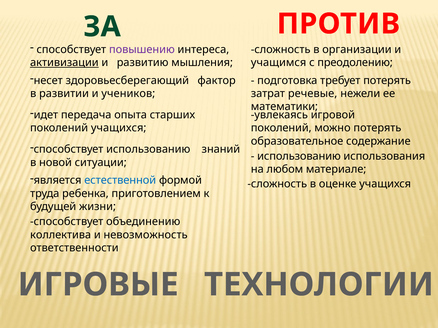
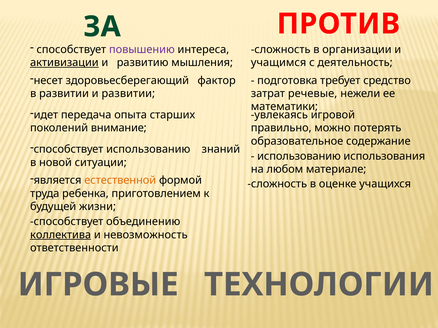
преодолению: преодолению -> деятельность (355, 63)
требует потерять: потерять -> средство (387, 81)
и учеников: учеников -> развитии (128, 94)
поколений учащихся: учащихся -> внимание (119, 128)
поколений: поколений -> правильно (281, 128)
естественной colour: blue -> orange (120, 181)
коллектива underline: none -> present (61, 235)
